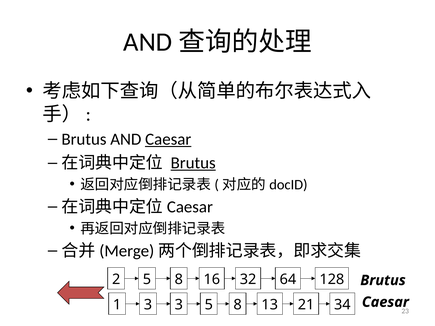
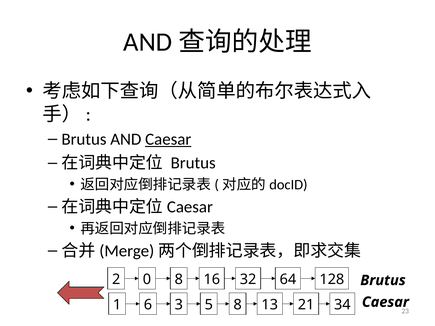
Brutus underline: present -> none (193, 163)
2 5: 5 -> 0 (147, 280)
1 3: 3 -> 6 (148, 305)
